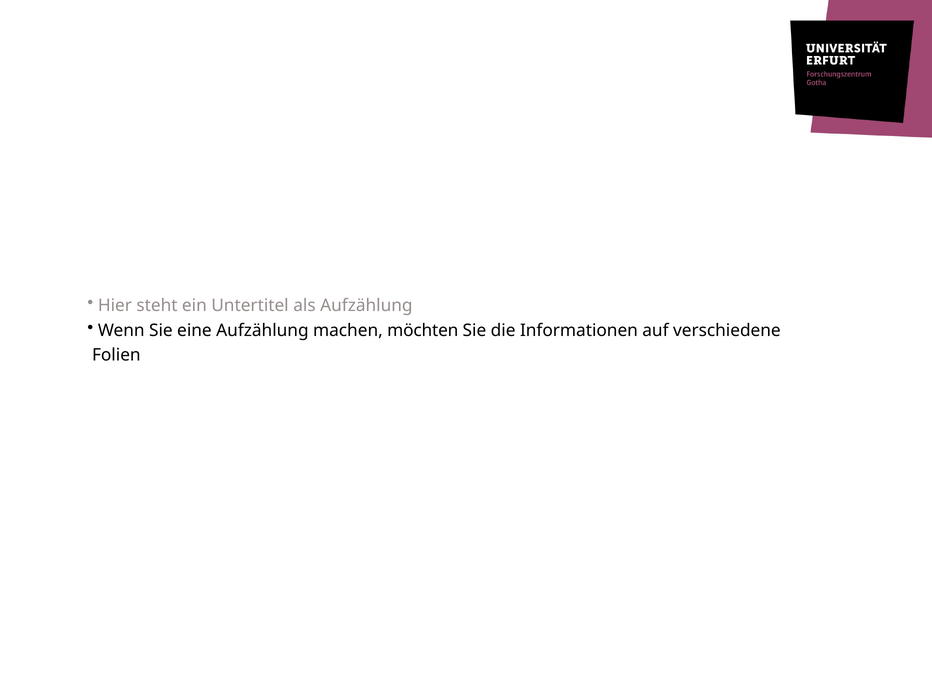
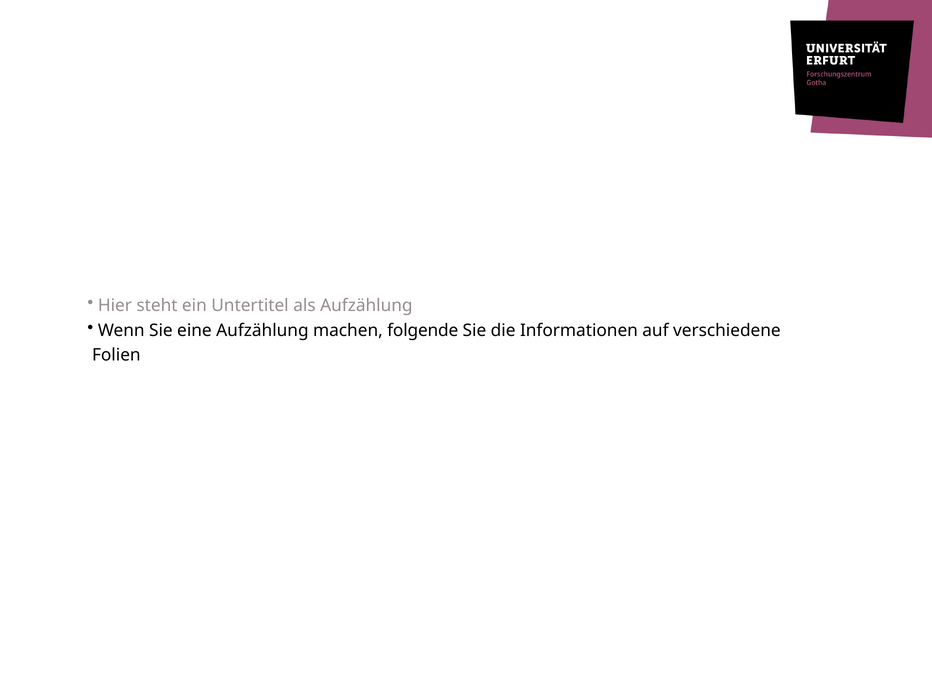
möchten: möchten -> folgende (423, 330)
